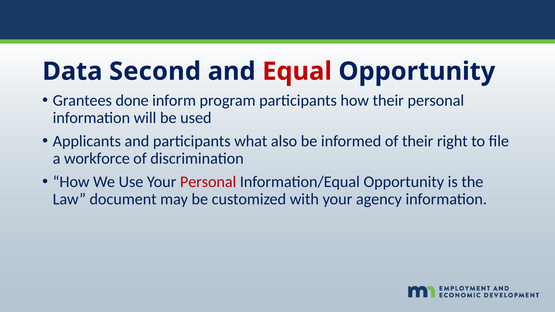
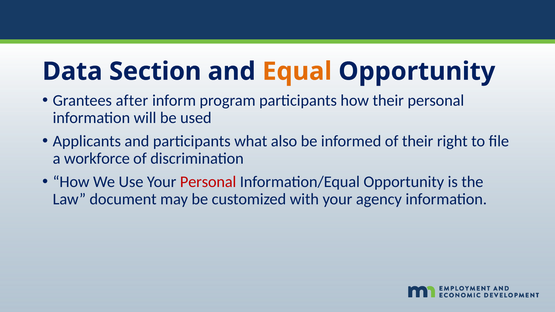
Second: Second -> Section (155, 71)
Equal colour: red -> orange (297, 71)
done: done -> after (132, 100)
